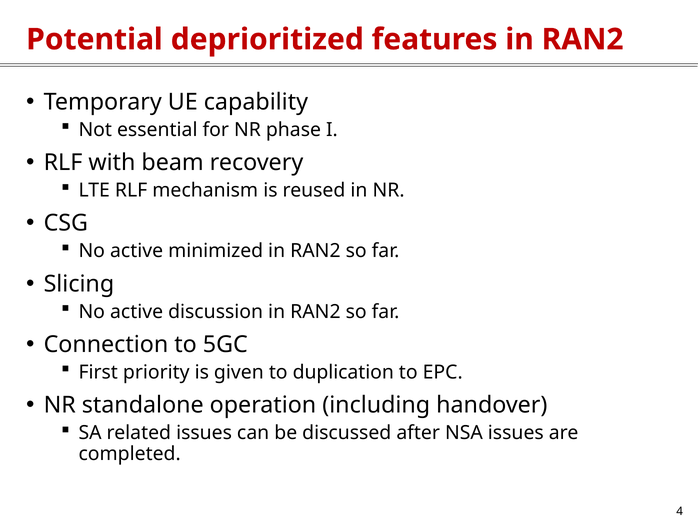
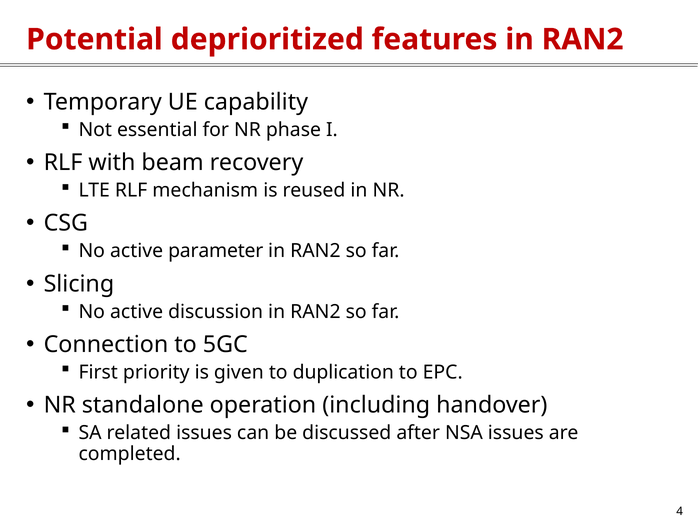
minimized: minimized -> parameter (216, 251)
